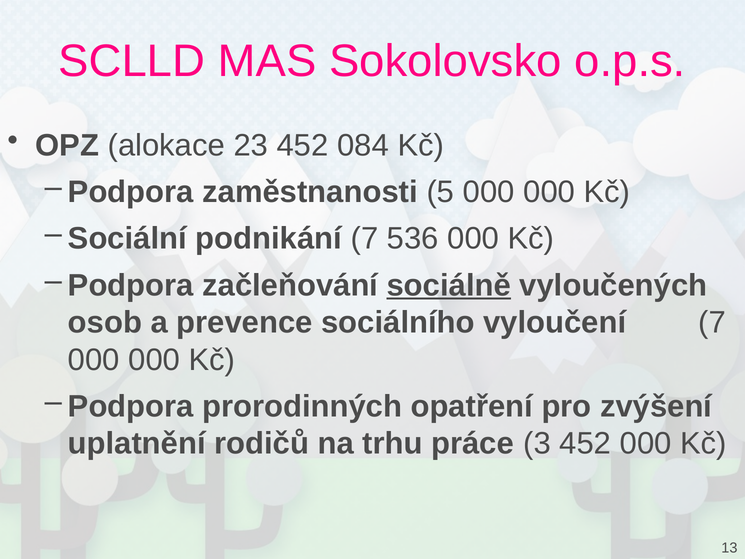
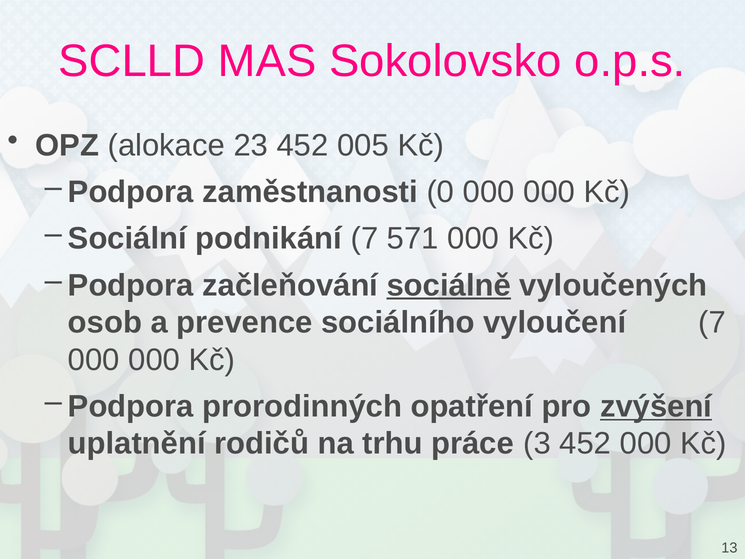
084: 084 -> 005 (363, 145)
5: 5 -> 0 (440, 192)
536: 536 -> 571 (413, 239)
zvýšení underline: none -> present (656, 406)
